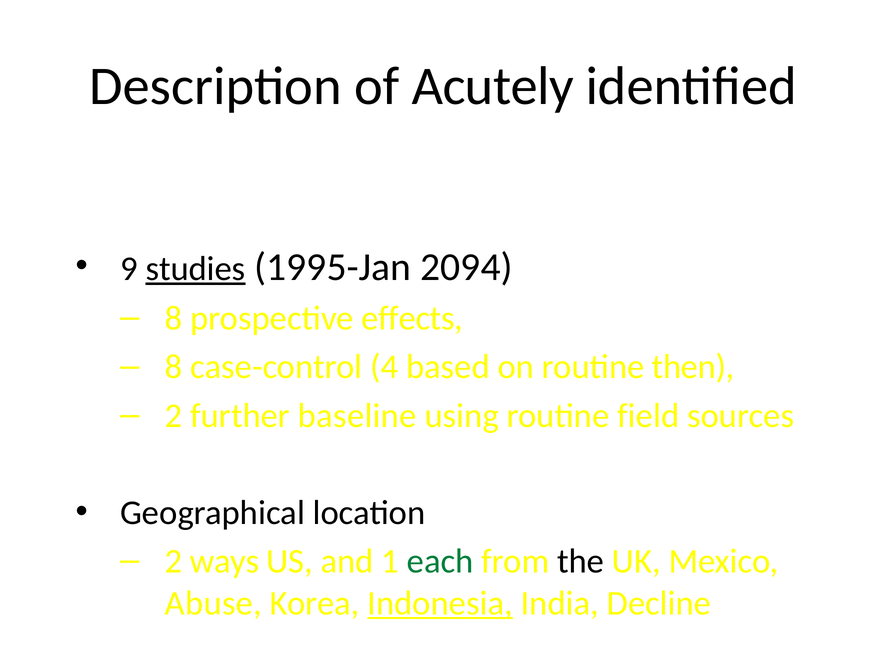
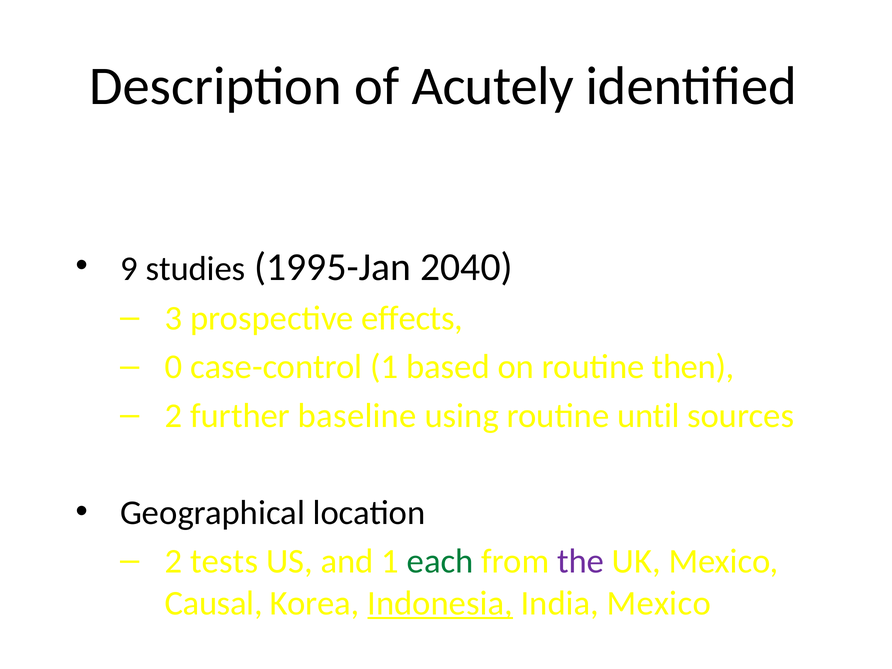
studies underline: present -> none (196, 269)
2094: 2094 -> 2040 (467, 267)
8: 8 -> 3 (174, 318)
8: 8 -> 0 (174, 367)
case-control 4: 4 -> 1 (384, 367)
field: field -> until (648, 416)
ways: ways -> tests (224, 561)
the colour: black -> purple (581, 561)
Abuse: Abuse -> Causal (214, 603)
India Decline: Decline -> Mexico (659, 603)
